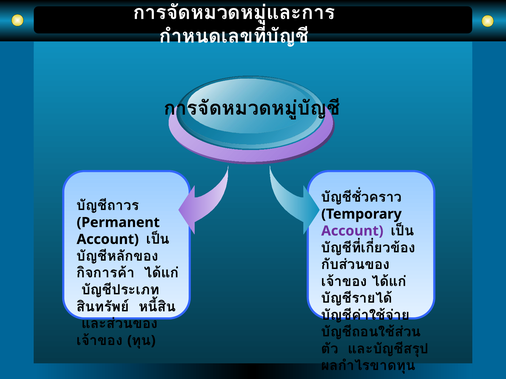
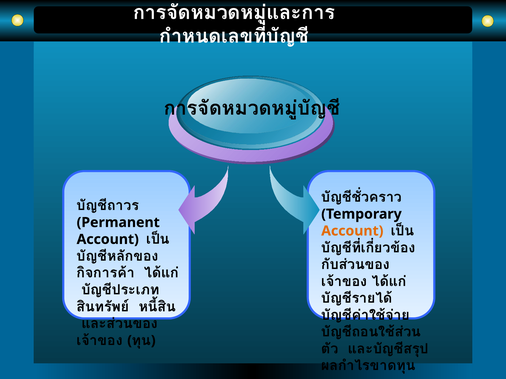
Account colour: purple -> orange (352, 231)
